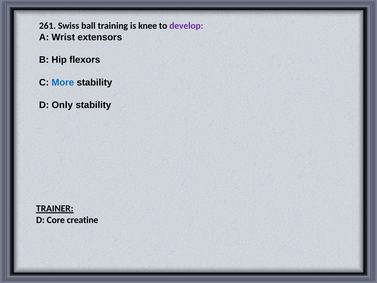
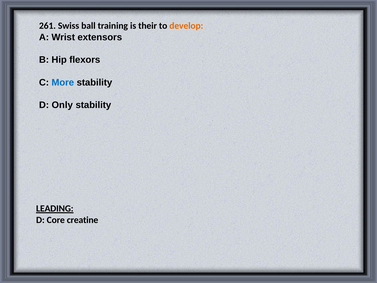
knee: knee -> their (148, 26)
develop colour: purple -> orange (186, 26)
TRAINER: TRAINER -> LEADING (55, 208)
